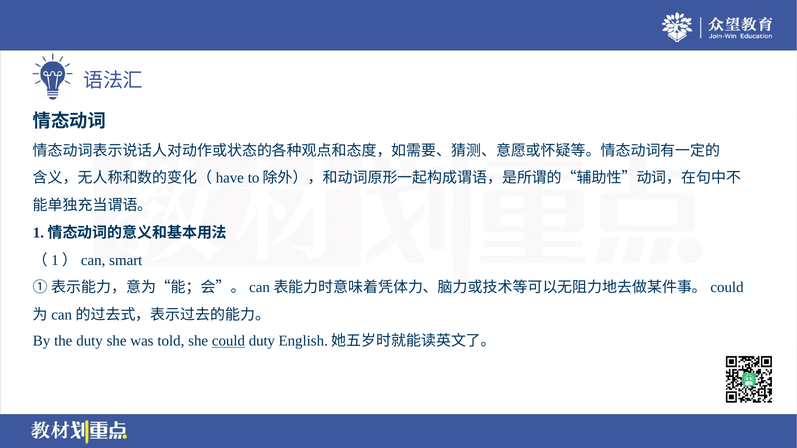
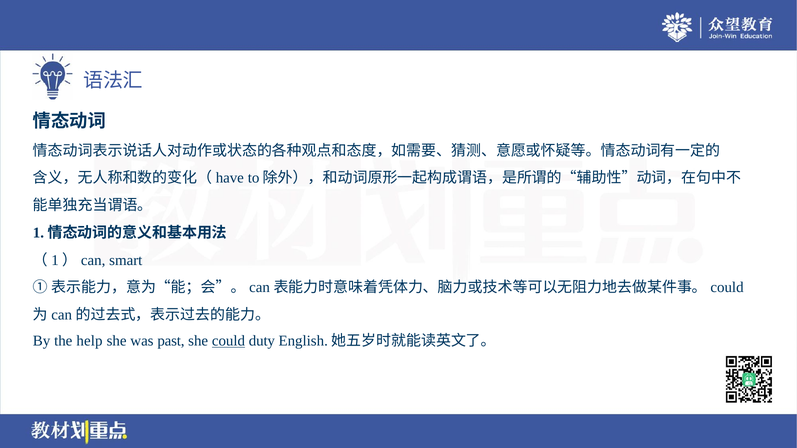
the duty: duty -> help (89, 341)
told: told -> past (171, 341)
